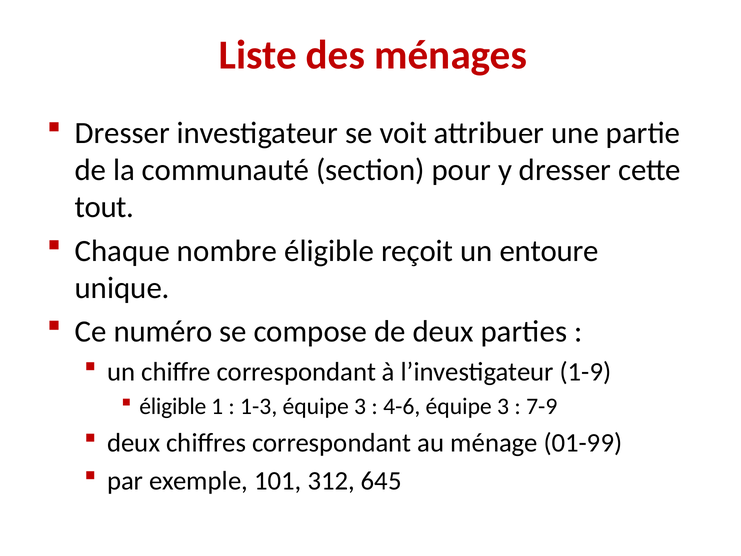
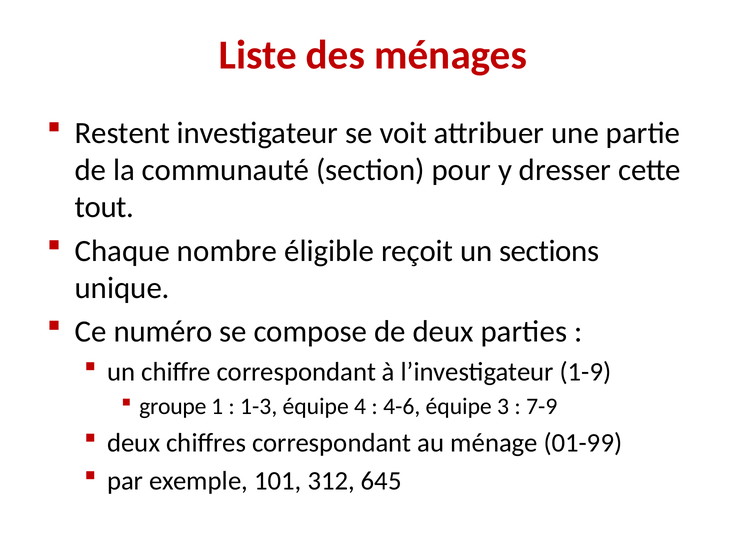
Dresser: Dresser -> Restent (122, 133)
entoure: entoure -> sections (549, 251)
éligible: éligible -> groupe (173, 406)
1-3 équipe 3: 3 -> 4 (360, 406)
